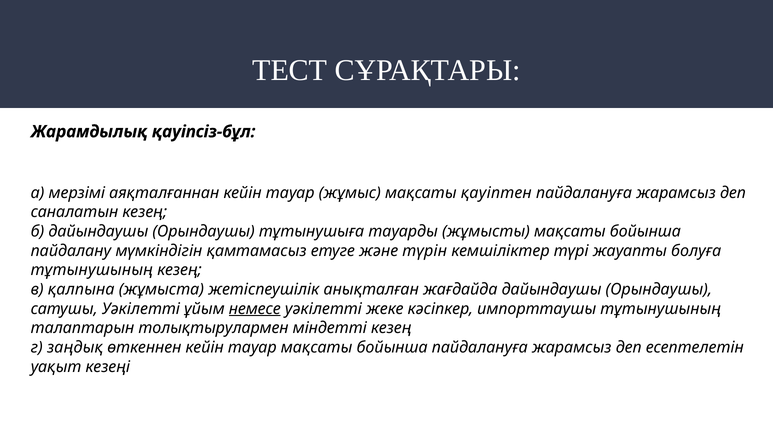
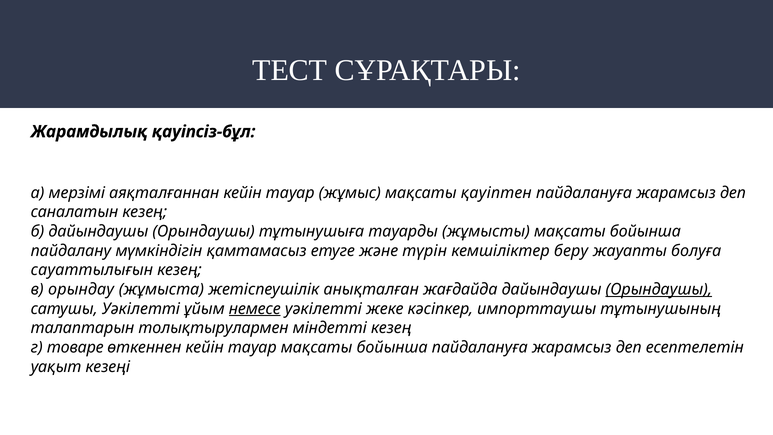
түрі: түрі -> беру (571, 251)
тұтынушының: тұтынушының -> сауаттылығын (92, 270)
қалпына: қалпына -> орындау (81, 289)
Орындаушы underline: none -> present (659, 289)
заңдық: заңдық -> товаре (75, 347)
